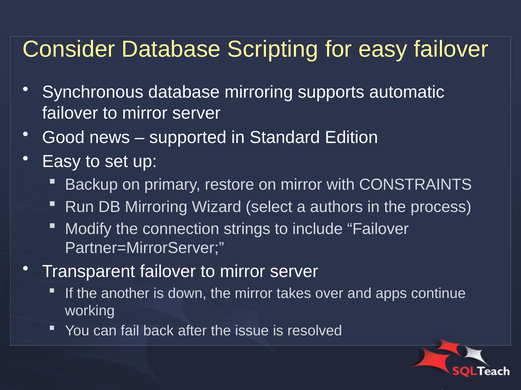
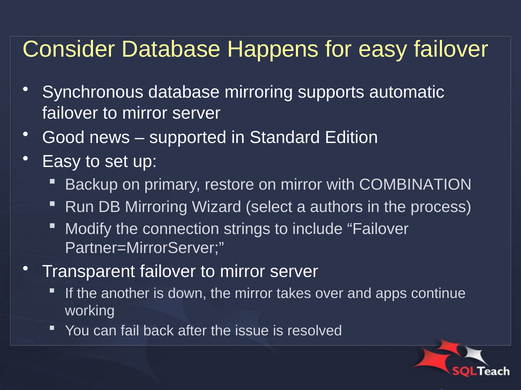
Scripting: Scripting -> Happens (273, 49)
CONSTRAINTS: CONSTRAINTS -> COMBINATION (415, 185)
